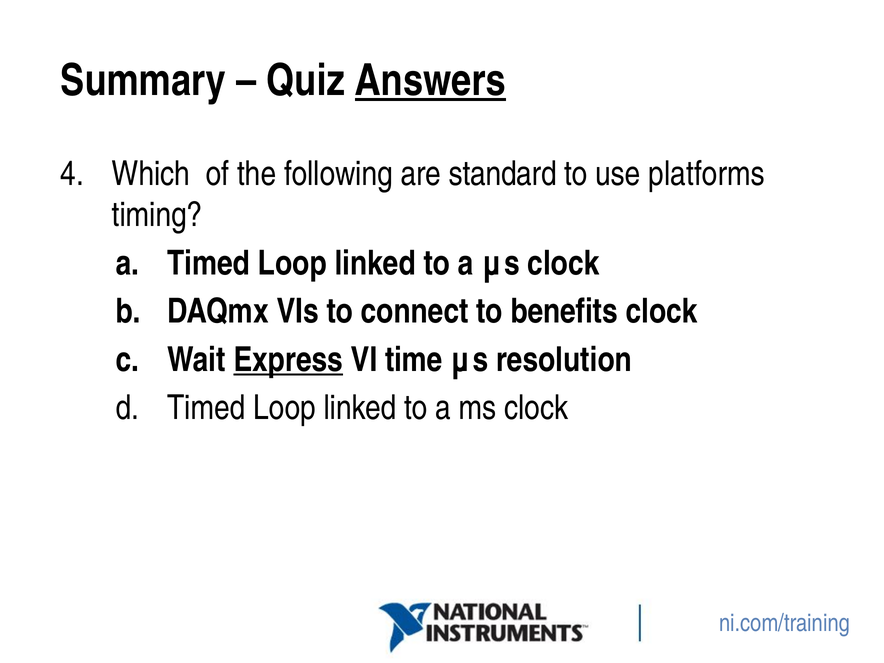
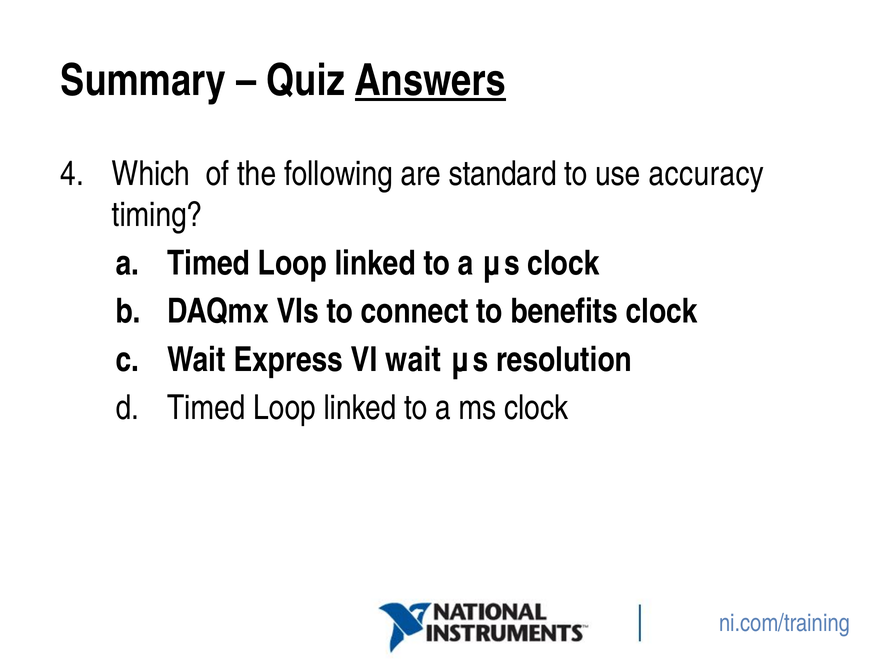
platforms: platforms -> accuracy (706, 174)
Express underline: present -> none (288, 360)
VI time: time -> wait (413, 360)
